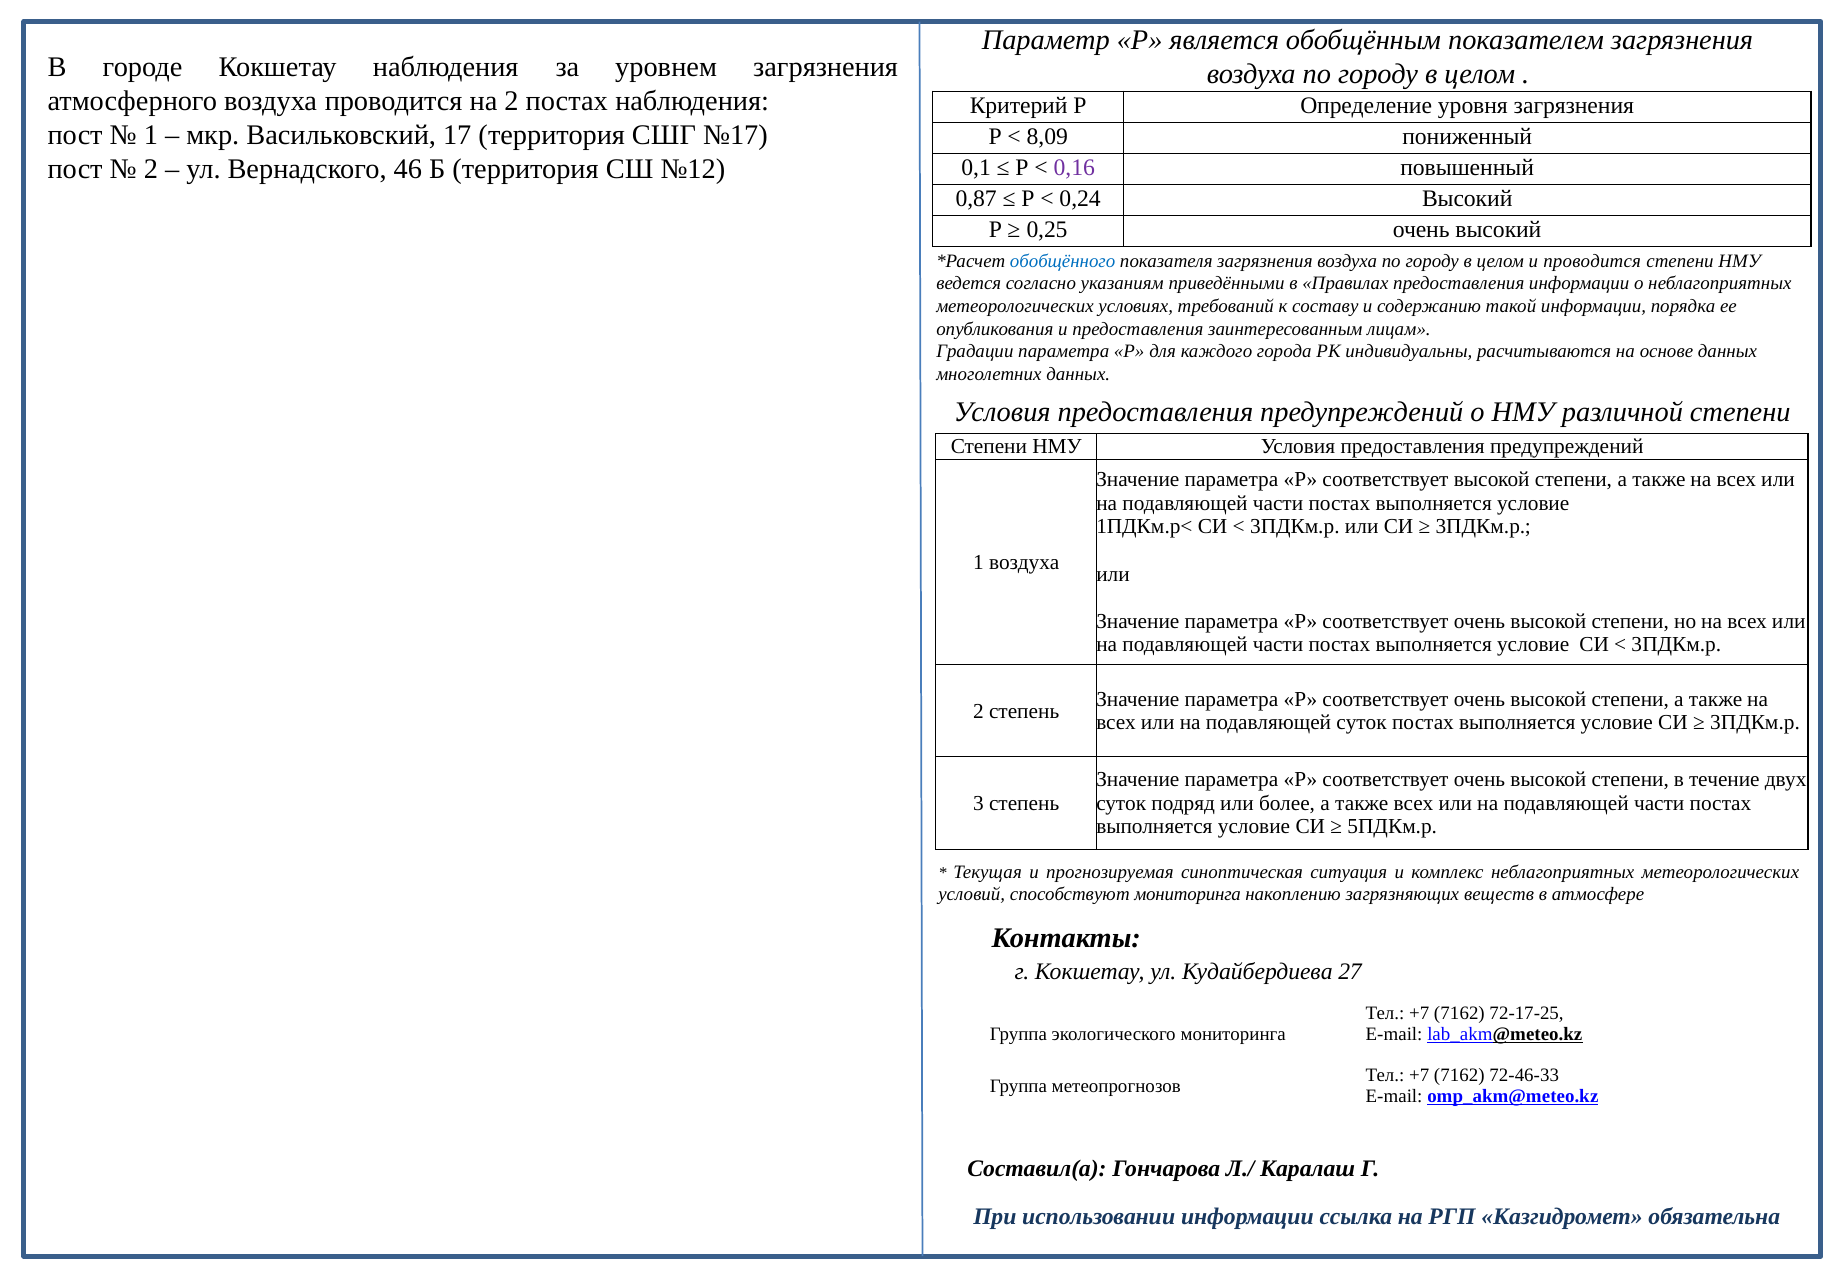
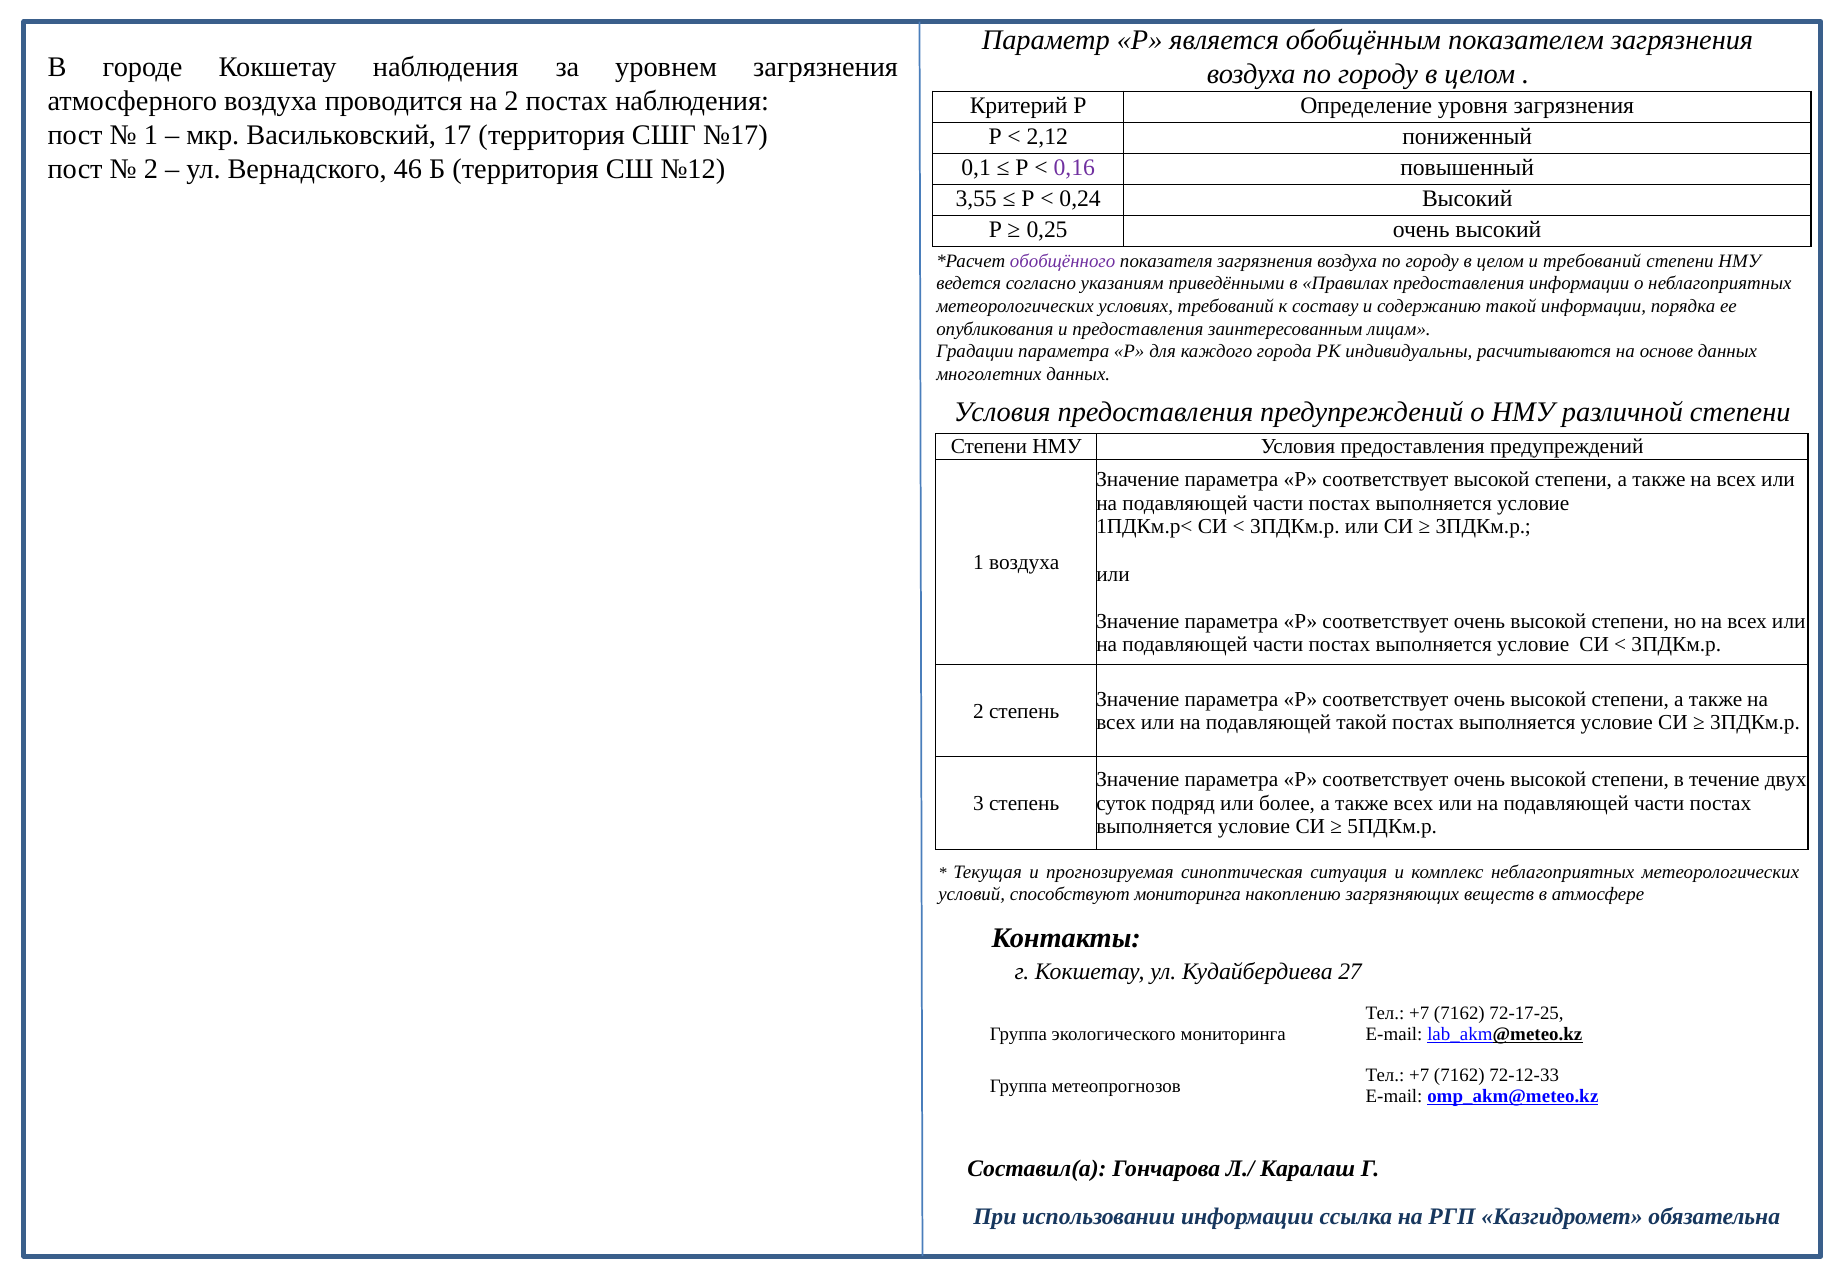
8,09: 8,09 -> 2,12 (1047, 137)
0,87: 0,87 -> 3,55 (976, 199)
обобщённого colour: blue -> purple (1063, 261)
и проводится: проводится -> требований (1592, 261)
подавляющей суток: суток -> такой (1362, 722)
72-46-33: 72-46-33 -> 72-12-33 (1524, 1075)
